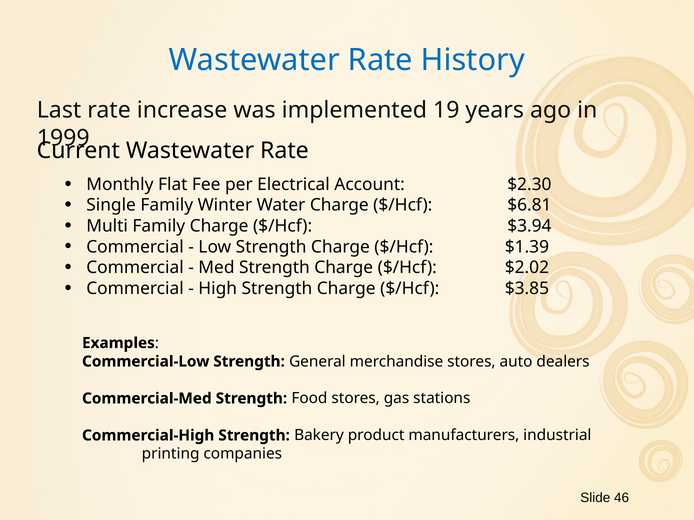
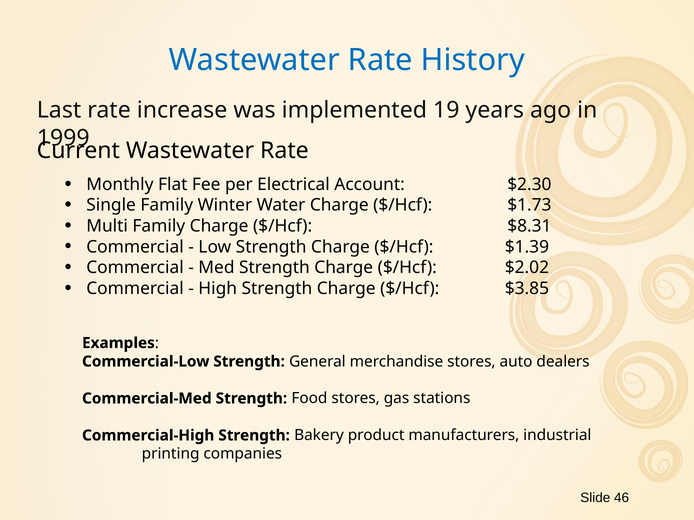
$6.81: $6.81 -> $1.73 (529, 205)
$3.94: $3.94 -> $8.31 (529, 226)
